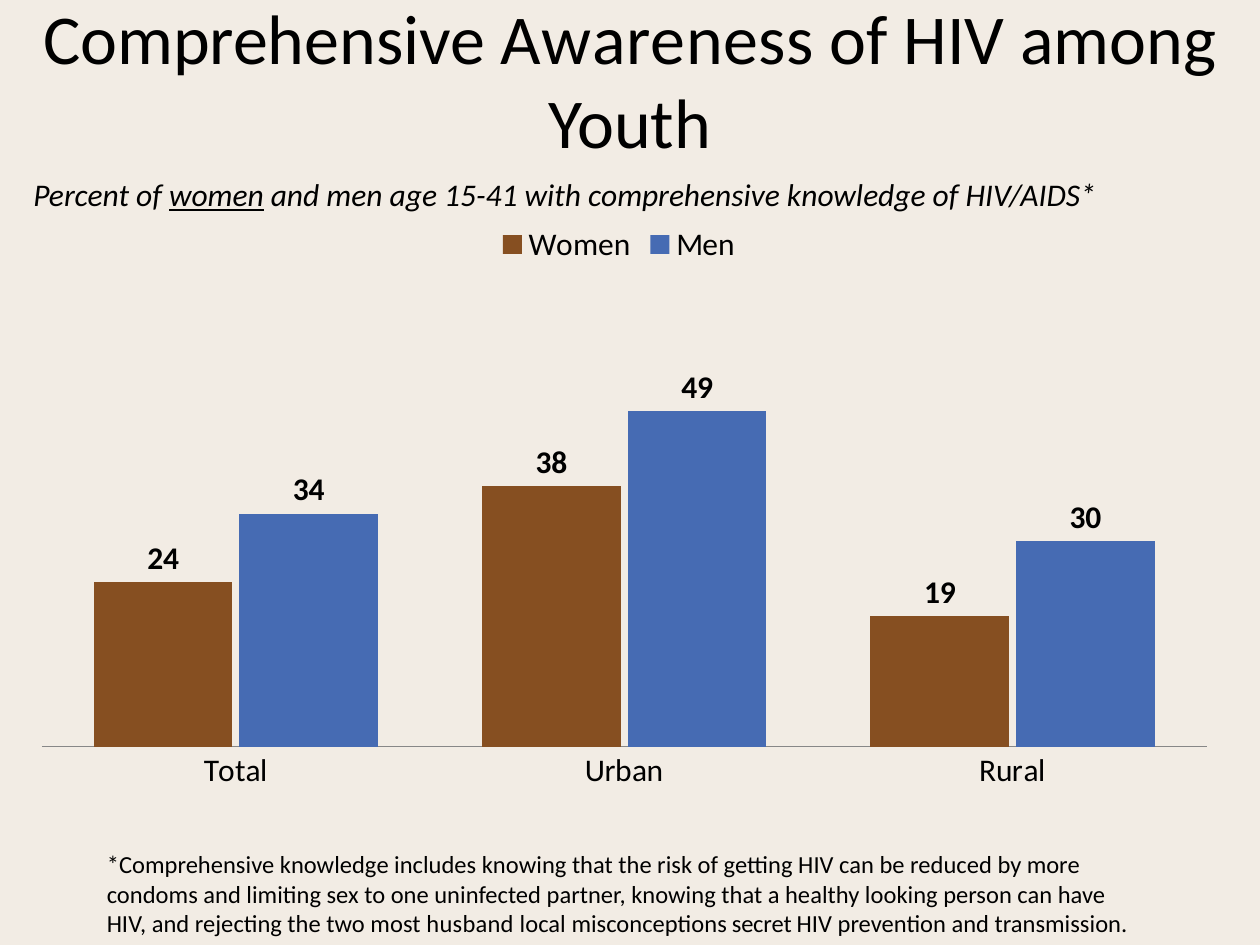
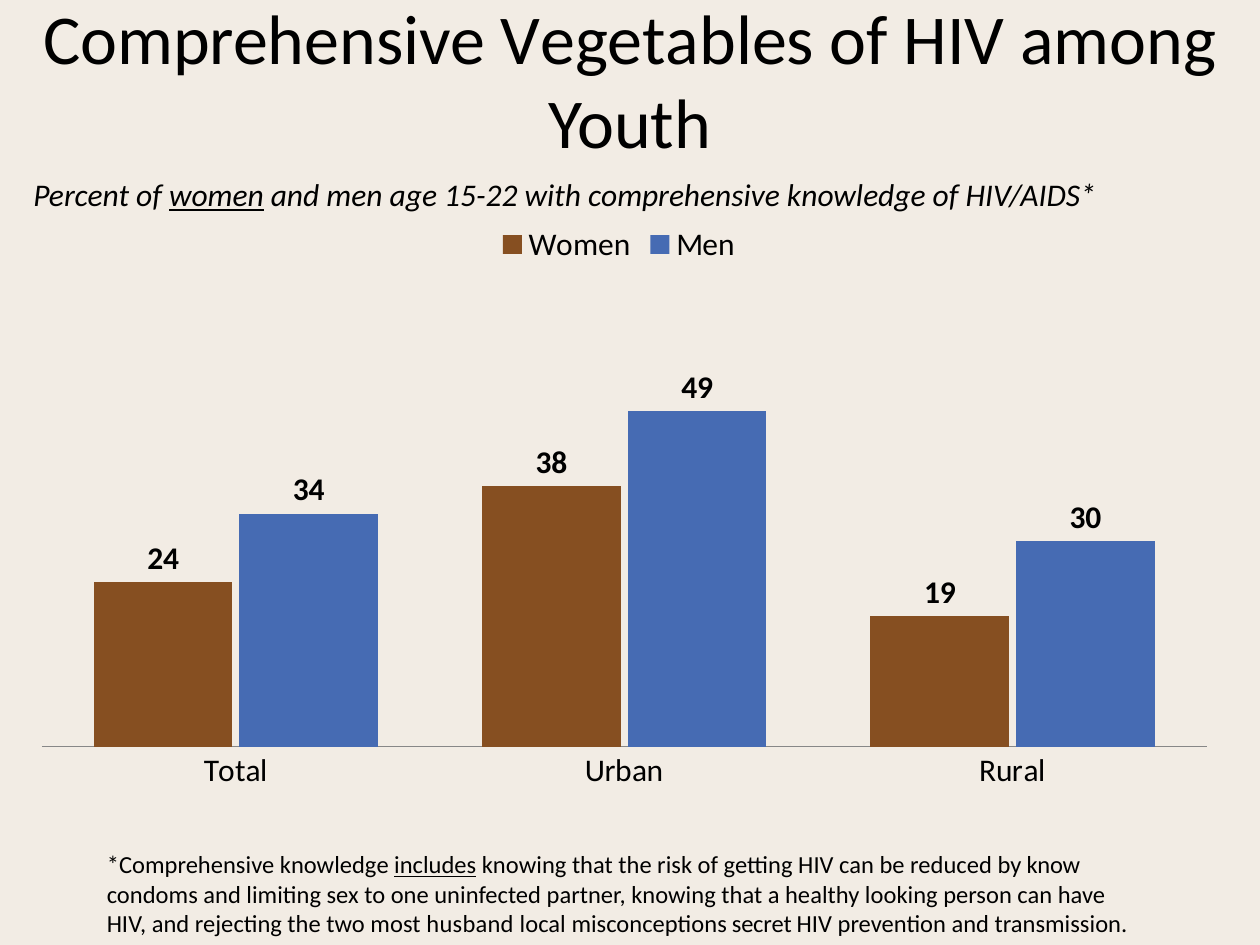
Awareness: Awareness -> Vegetables (657, 42)
15-41: 15-41 -> 15-22 (481, 196)
includes underline: none -> present (435, 866)
more: more -> know (1053, 866)
